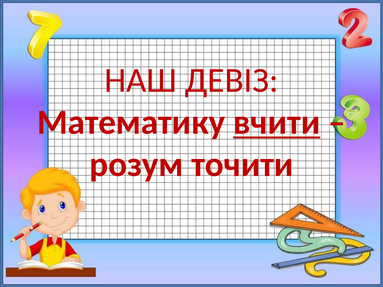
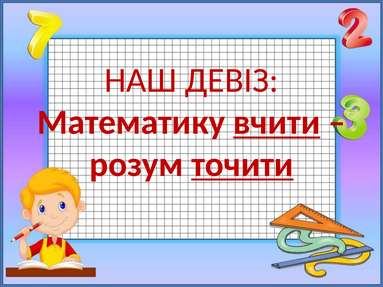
точити underline: none -> present (242, 165)
